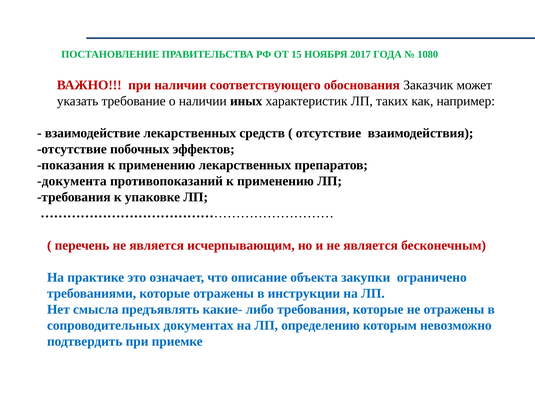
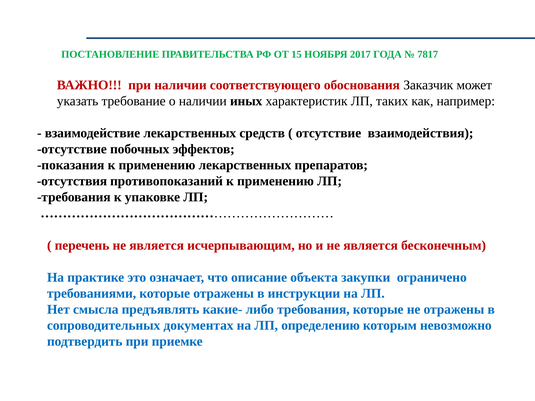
1080: 1080 -> 7817 (428, 54)
документа: документа -> отсутствия (72, 181)
